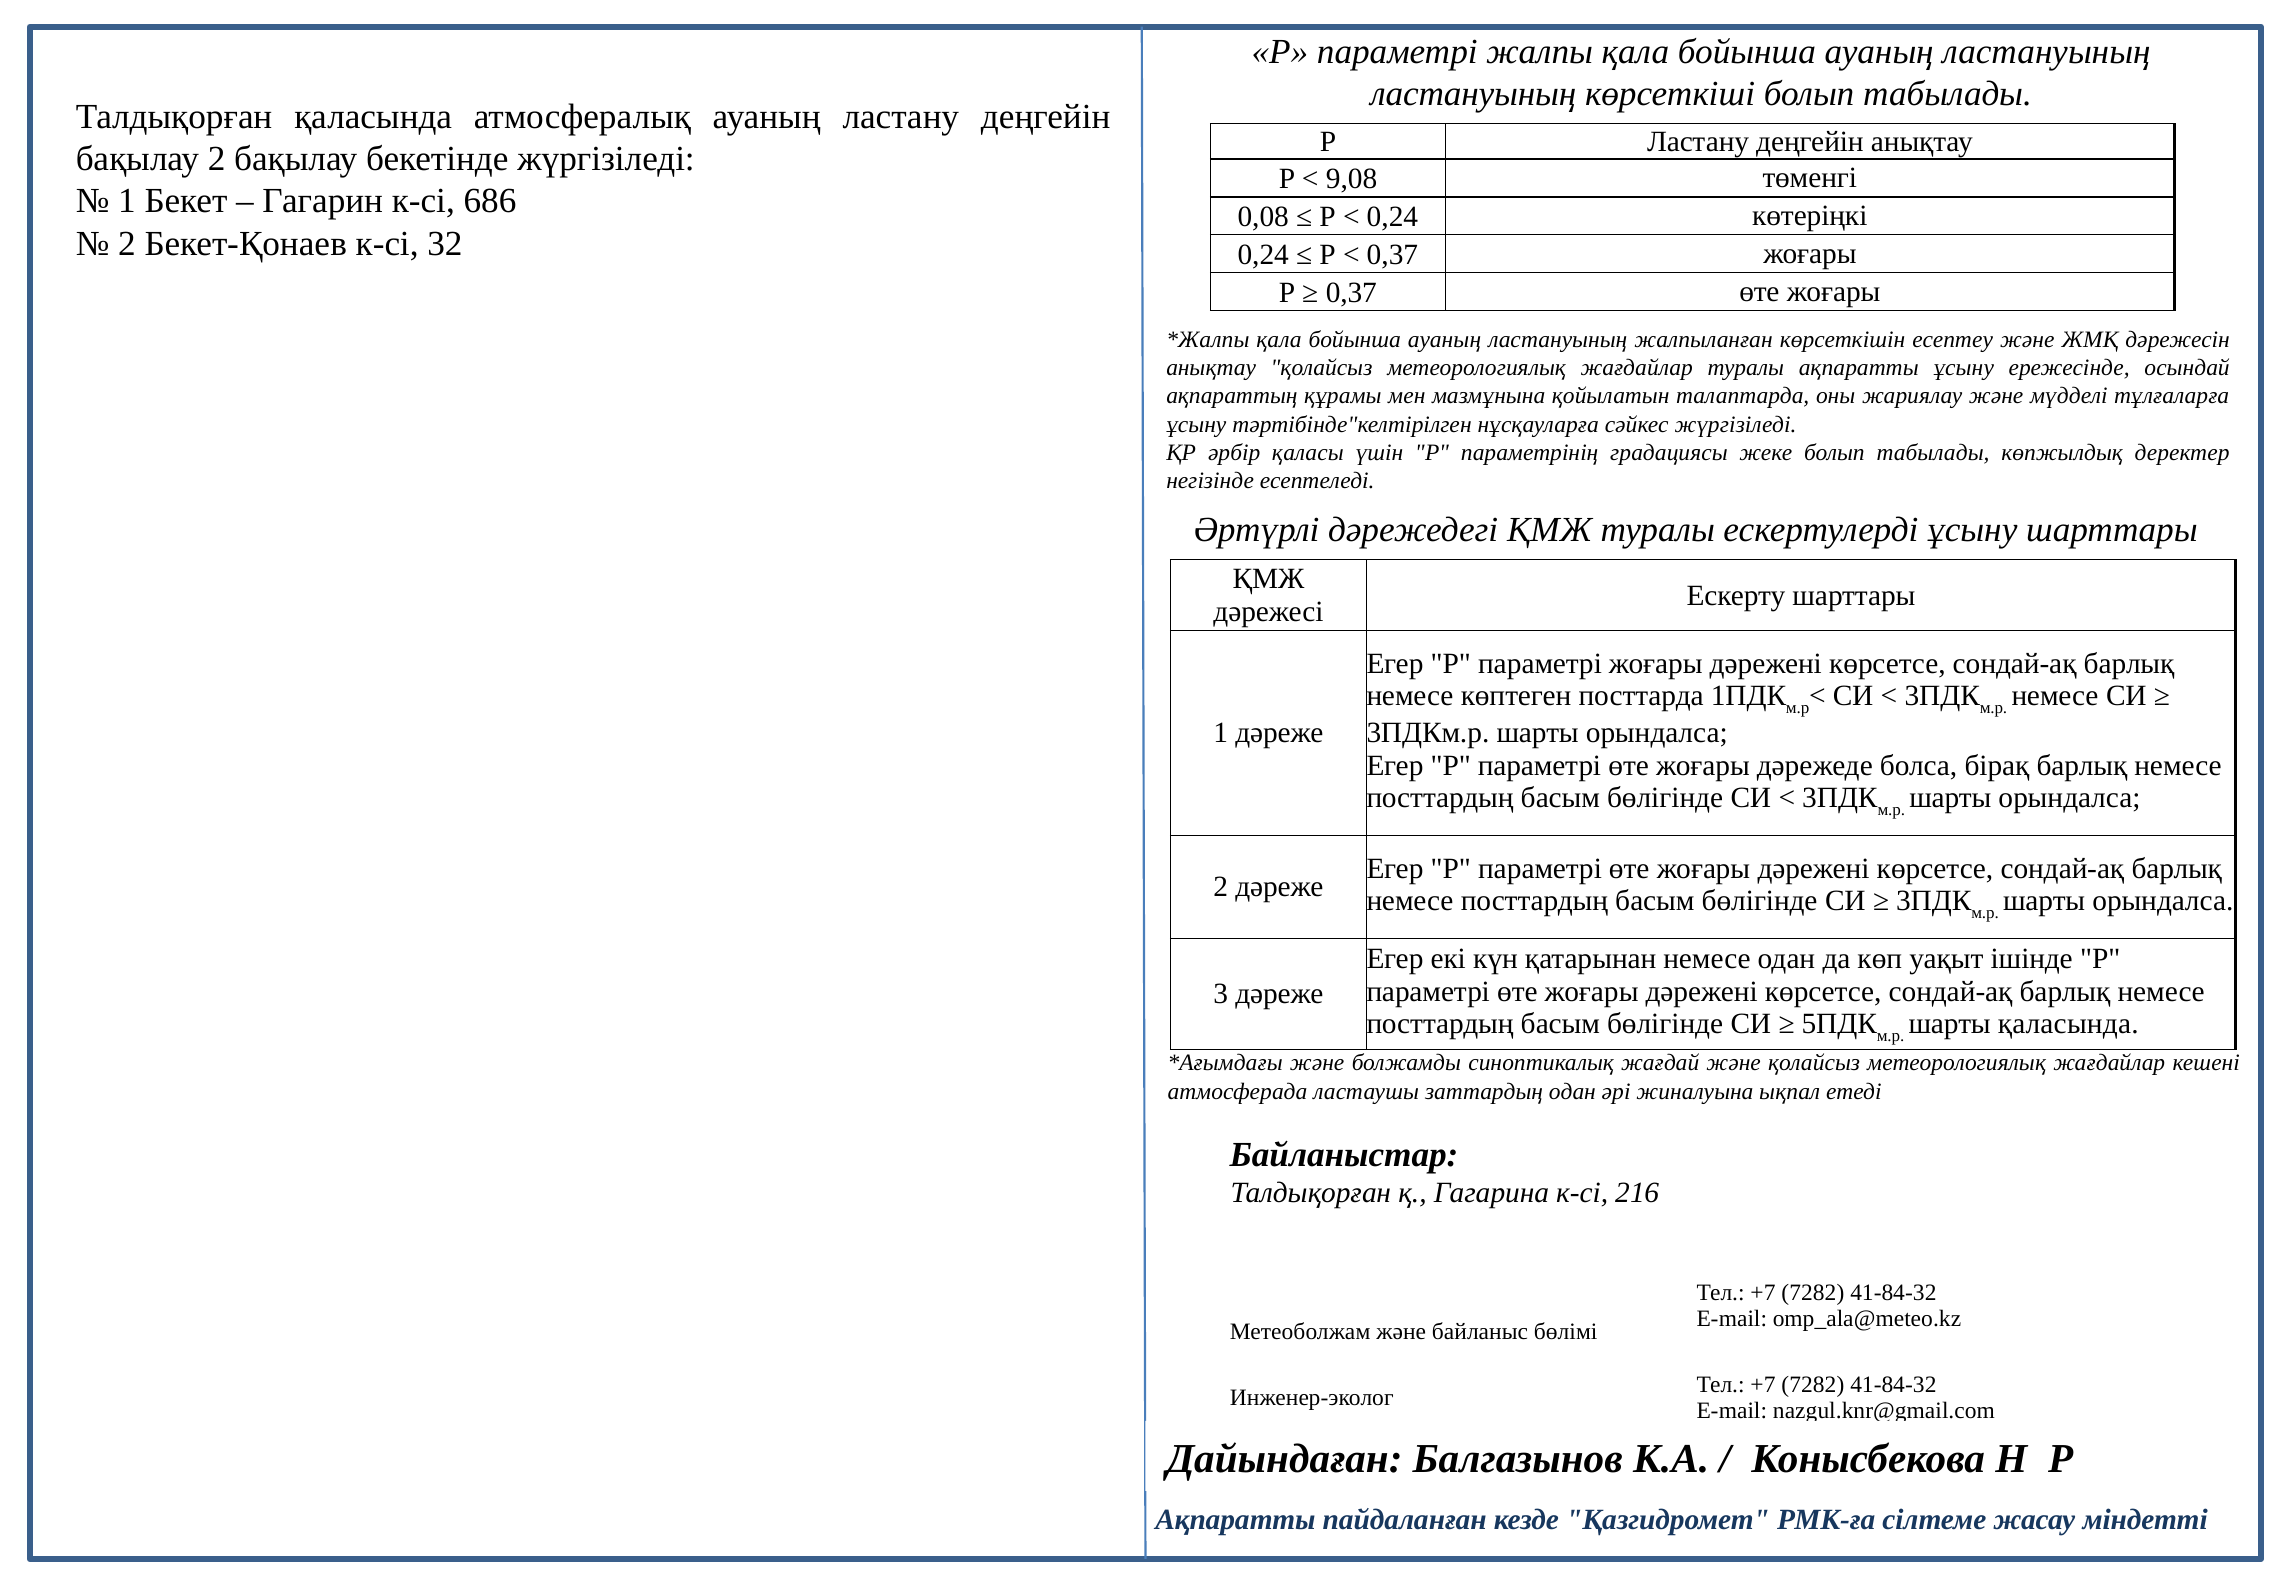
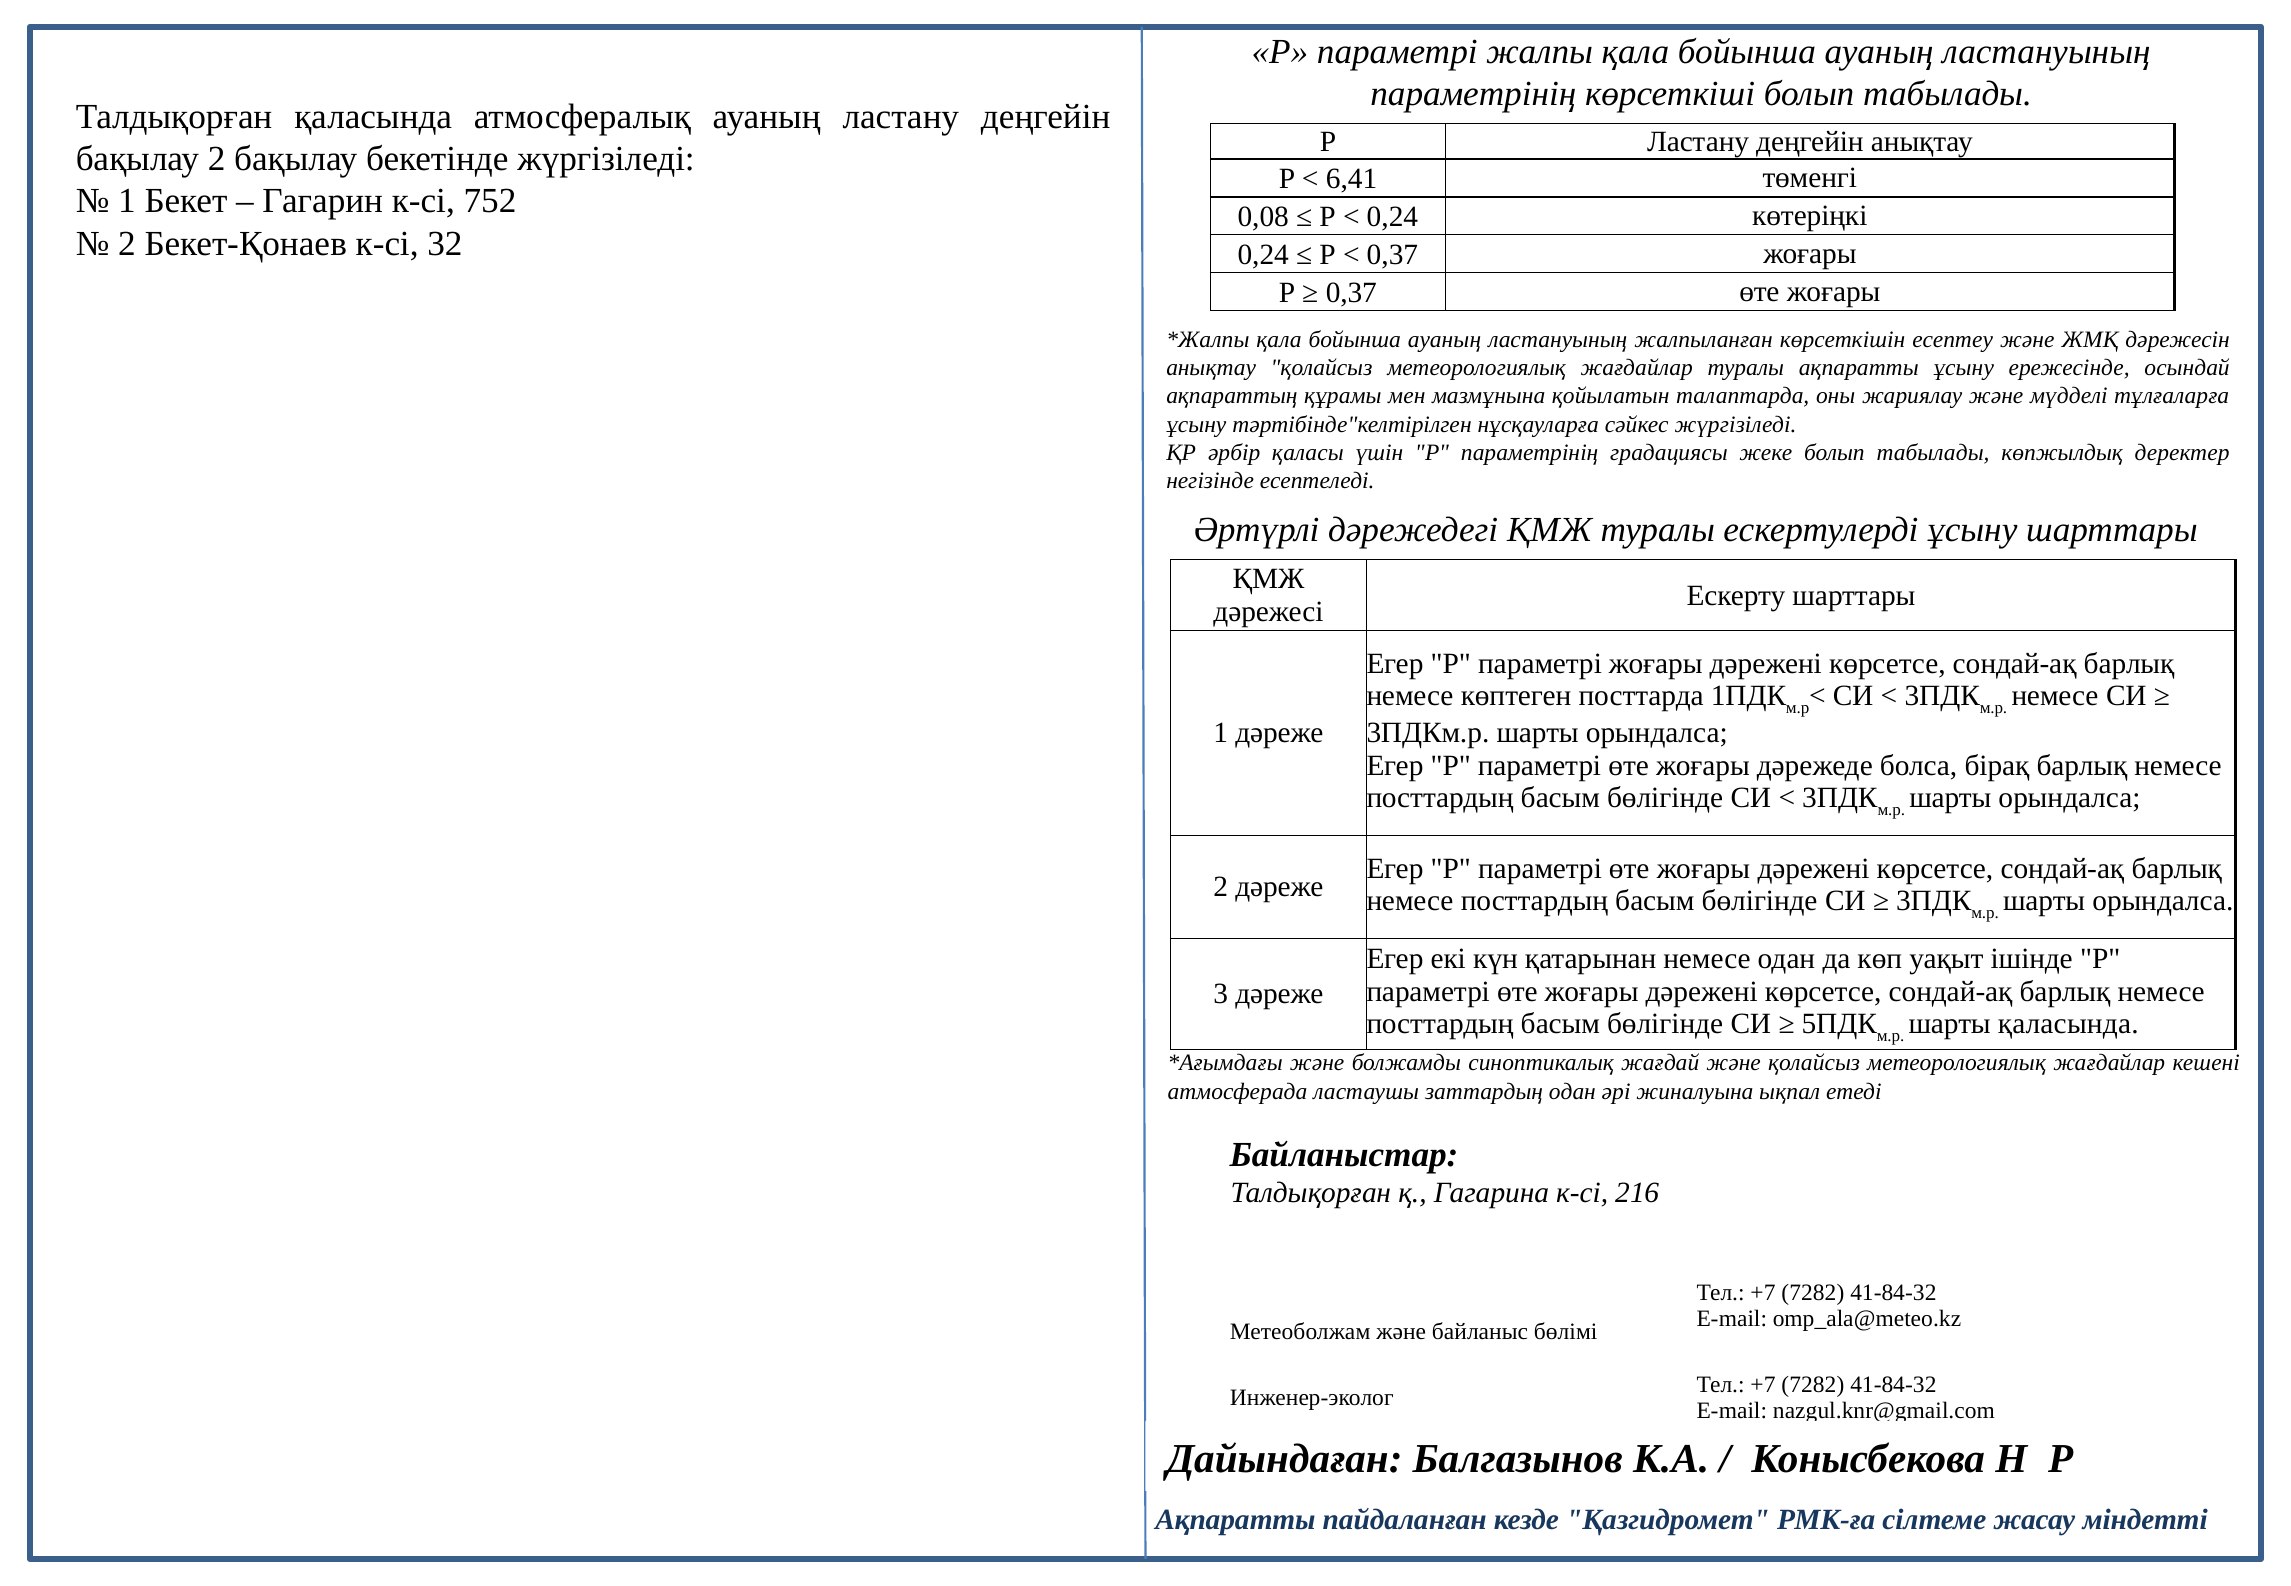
ластануының: ластануының -> параметрінің (1473, 94)
9,08: 9,08 -> 6,41 (1352, 179)
686: 686 -> 752 (490, 201)
